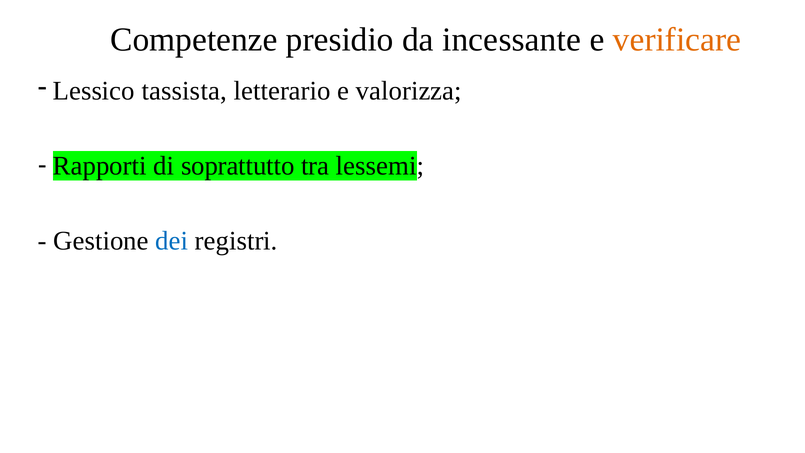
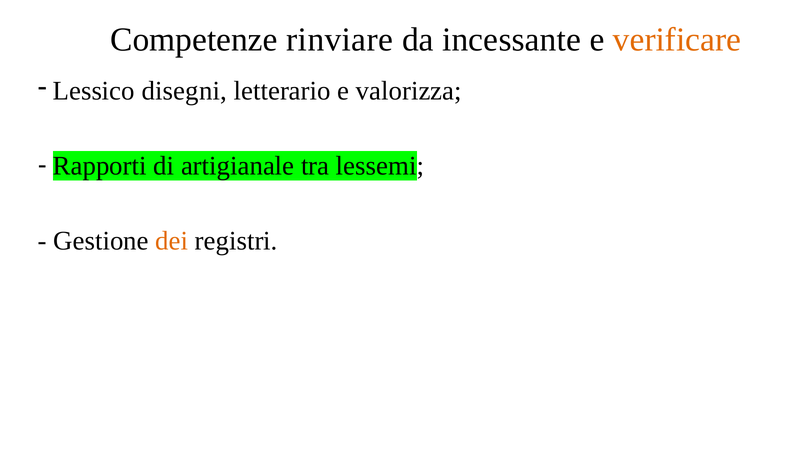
presidio: presidio -> rinviare (340, 39)
tassista: tassista -> disegni (184, 91)
soprattutto: soprattutto -> artigianale (238, 166)
dei colour: blue -> orange (172, 241)
